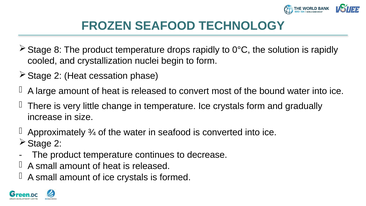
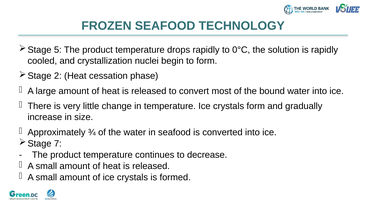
8: 8 -> 5 (58, 50)
2: 2 -> 7 (58, 143)
